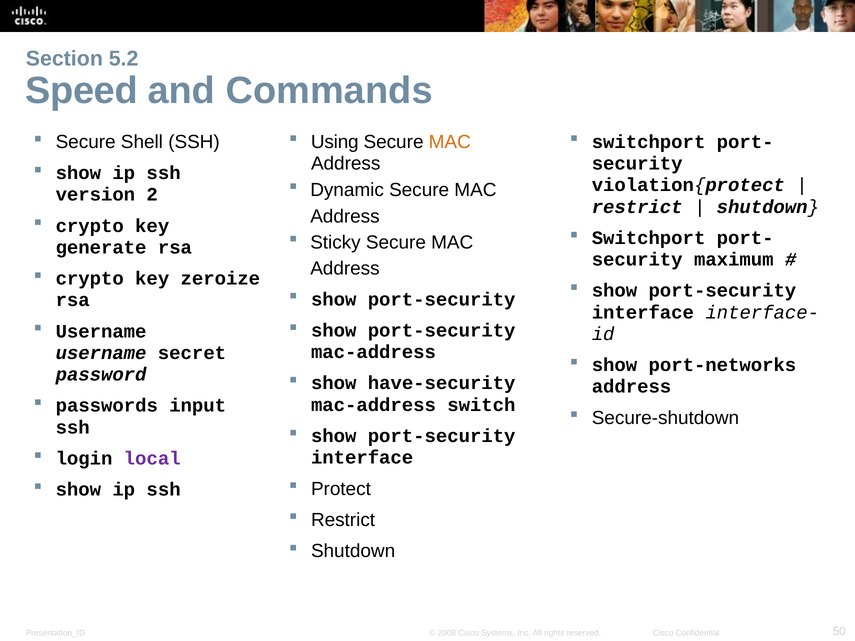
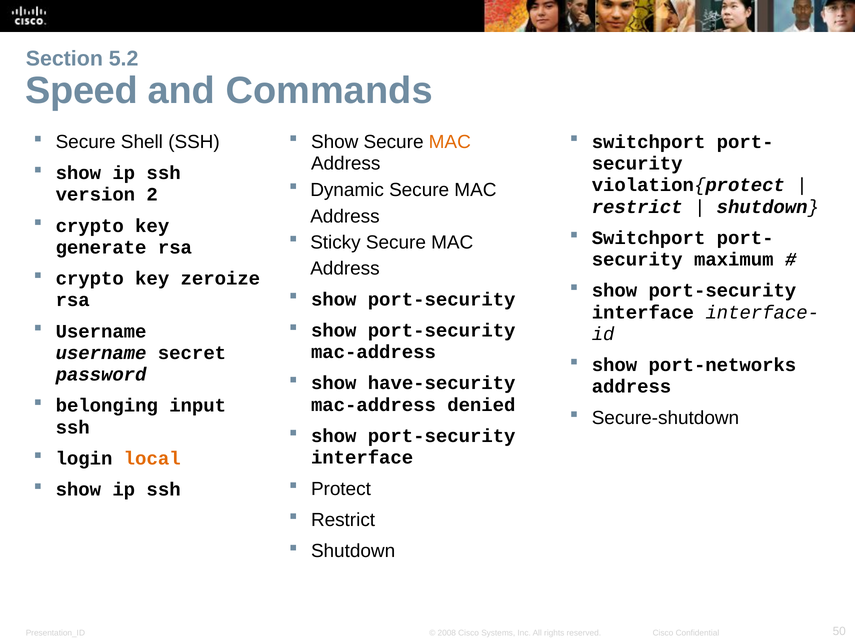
Using: Using -> Show (335, 142)
passwords: passwords -> belonging (107, 406)
switch: switch -> denied (481, 405)
local colour: purple -> orange (152, 459)
